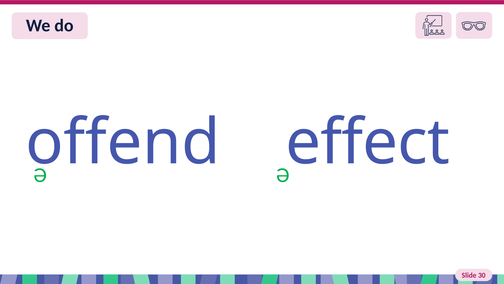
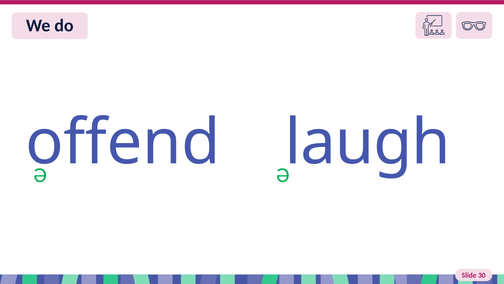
effect: effect -> laugh (368, 143)
